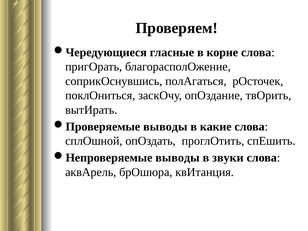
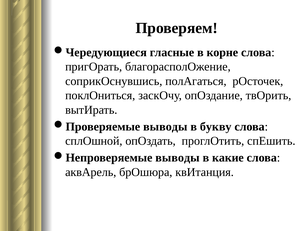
какие: какие -> букву (216, 127)
звуки: звуки -> какие (228, 158)
